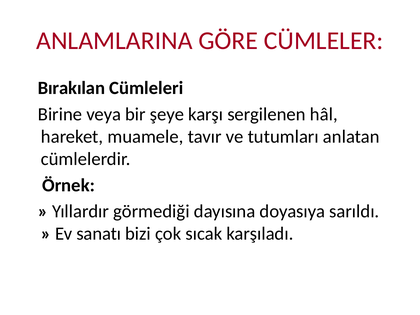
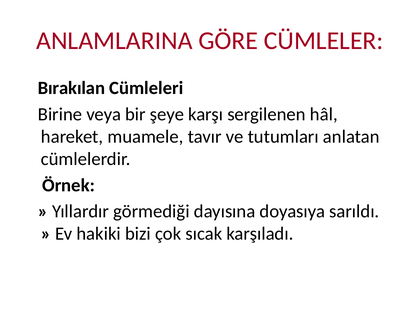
sanatı: sanatı -> hakiki (99, 234)
